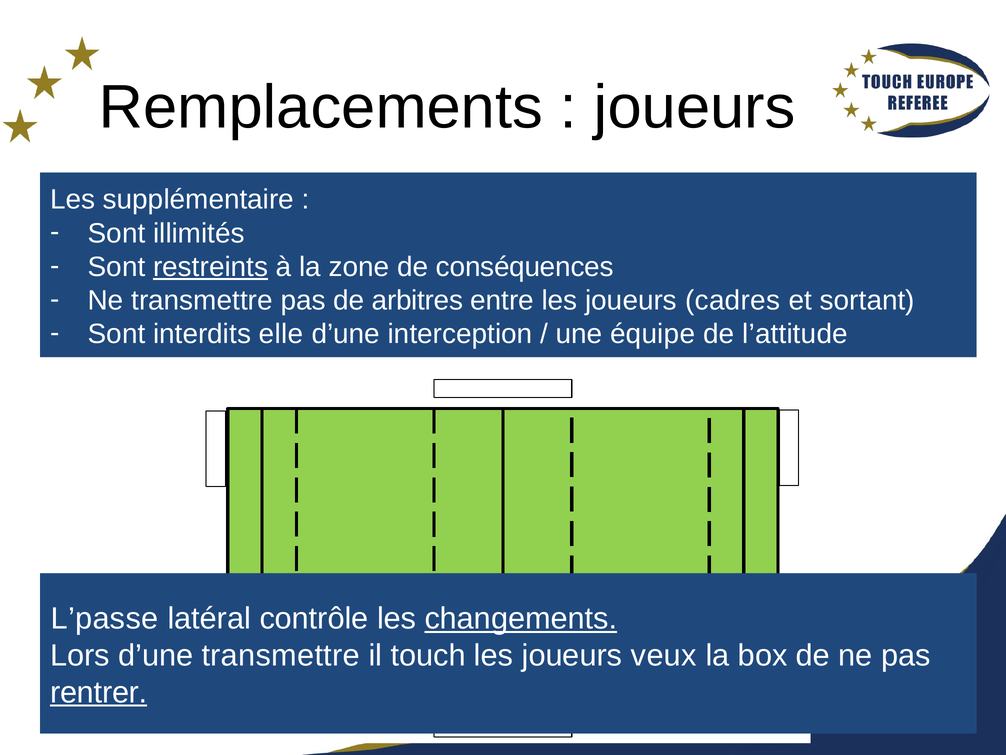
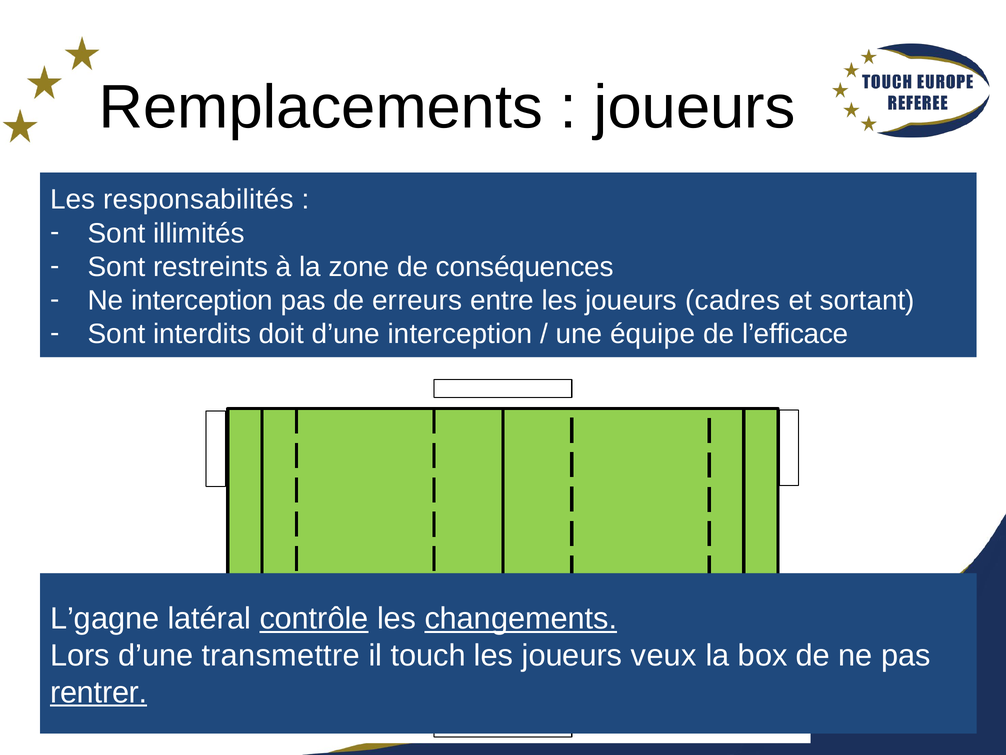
supplémentaire: supplémentaire -> responsabilités (198, 200)
restreints underline: present -> none (211, 267)
Ne transmettre: transmettre -> interception (202, 300)
arbitres: arbitres -> erreurs (417, 300)
elle: elle -> doit (281, 334)
l’attitude: l’attitude -> l’efficace (795, 334)
L’passe: L’passe -> L’gagne (105, 618)
contrôle underline: none -> present (314, 618)
